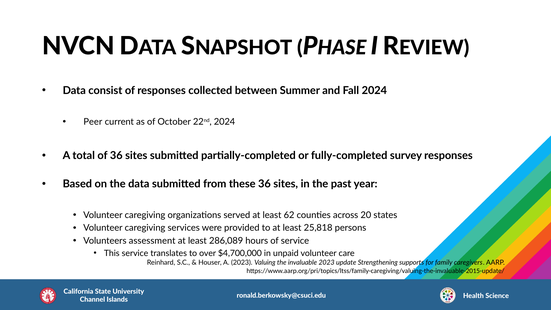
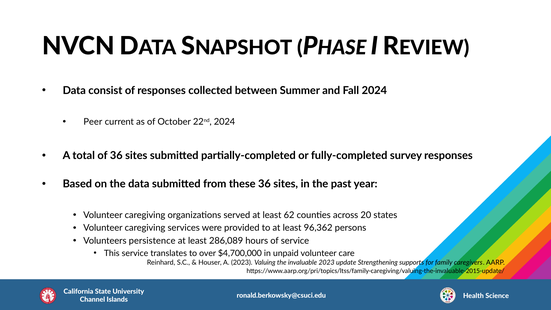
25,818: 25,818 -> 96,362 (318, 228)
assessment: assessment -> persistence (152, 241)
